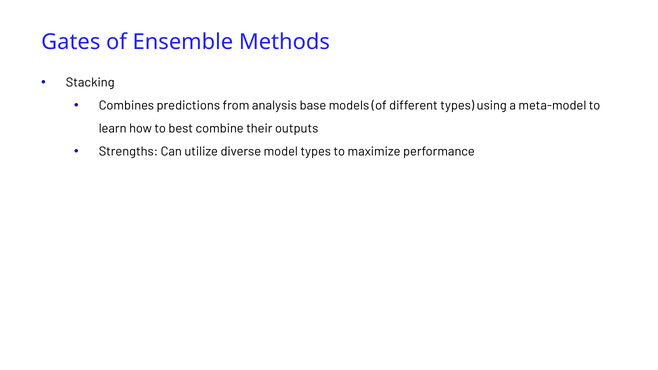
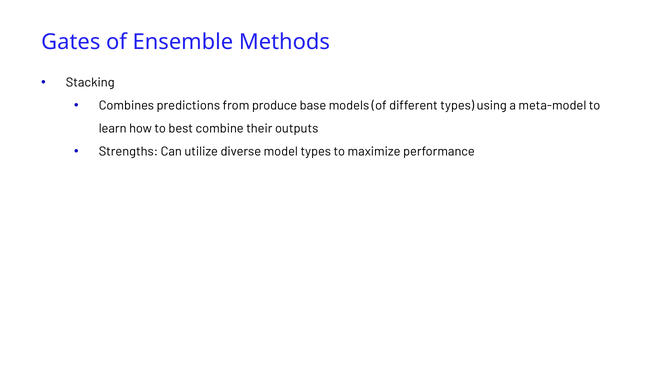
analysis: analysis -> produce (275, 106)
